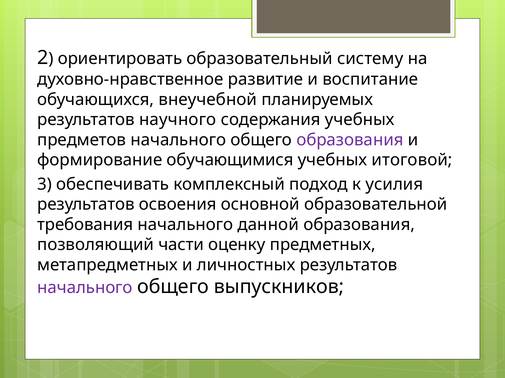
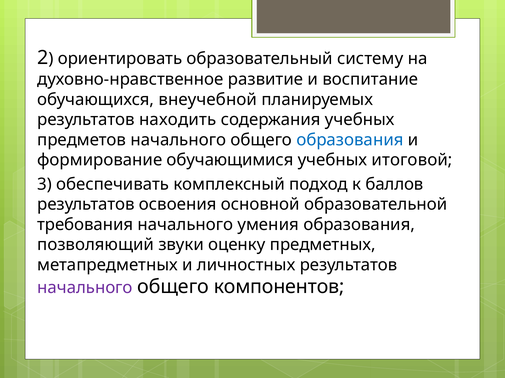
научного: научного -> находить (178, 120)
образования colour: purple -> blue (350, 140)
усилия: усилия -> баллов (394, 185)
данной: данной -> умения (268, 225)
части: части -> звуки (181, 245)
выпускников: выпускников -> компонентов (279, 287)
